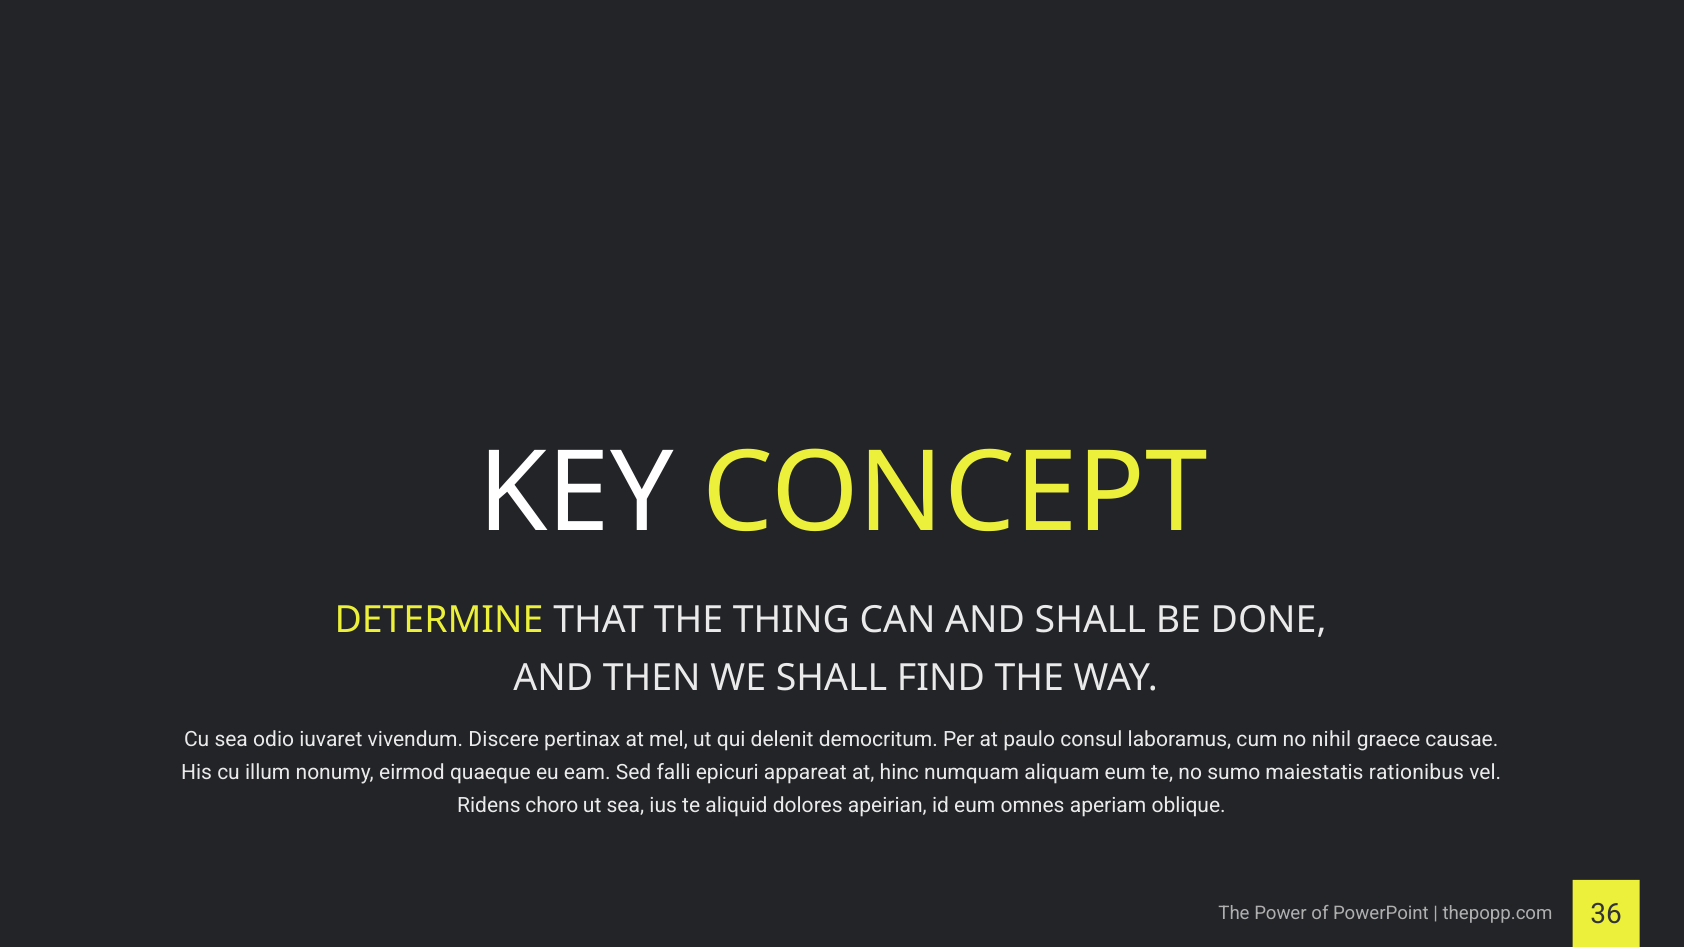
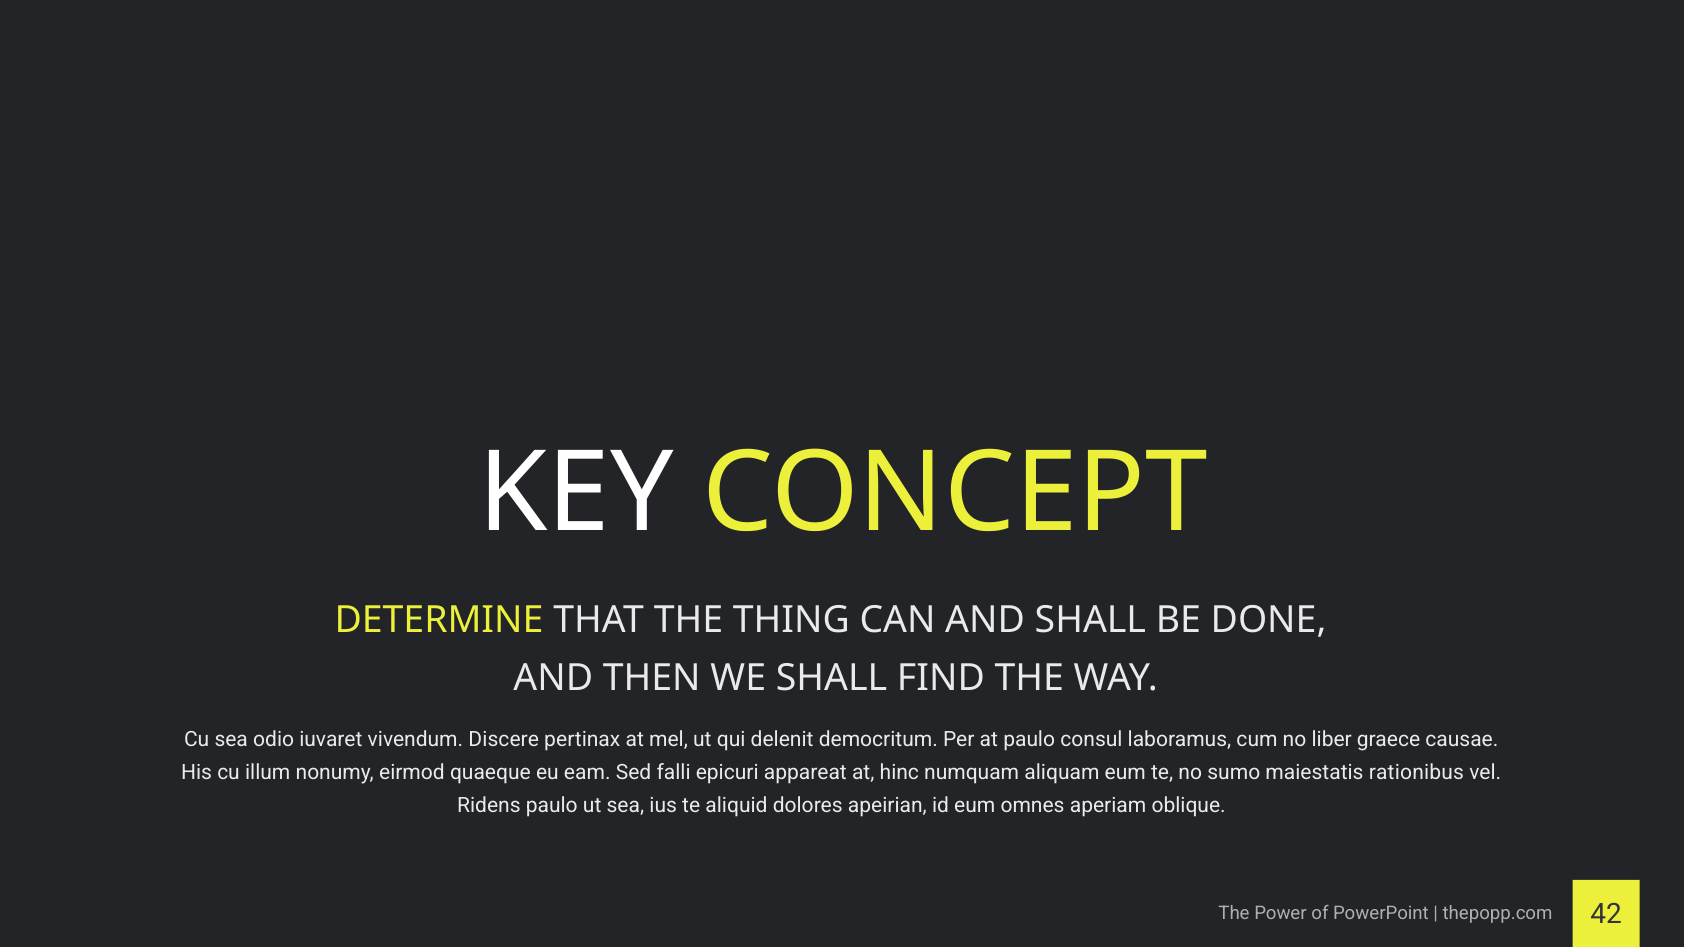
nihil: nihil -> liber (1332, 740)
Ridens choro: choro -> paulo (552, 805)
36: 36 -> 42 (1606, 914)
